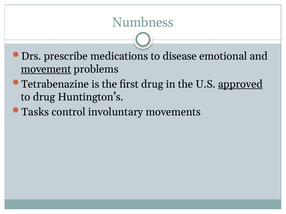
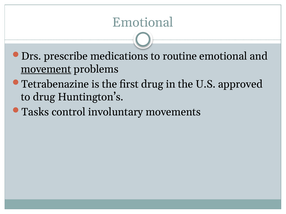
Numbness: Numbness -> Emotional (143, 23)
disease: disease -> routine (180, 56)
approved underline: present -> none (240, 84)
